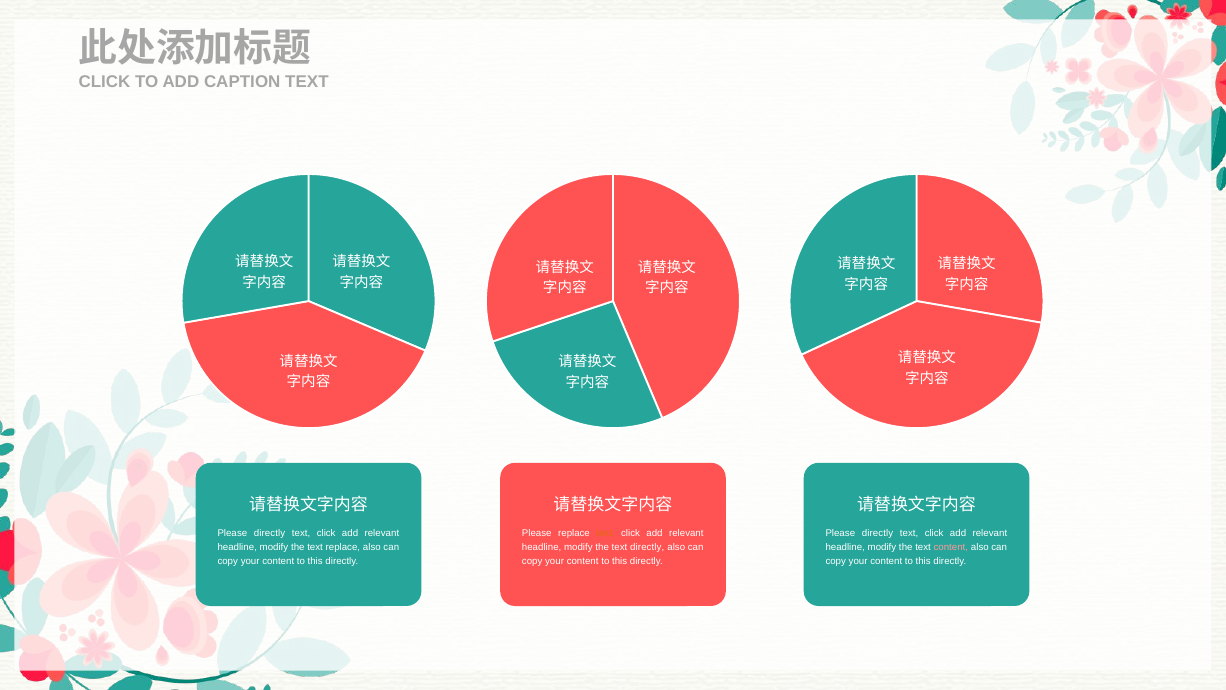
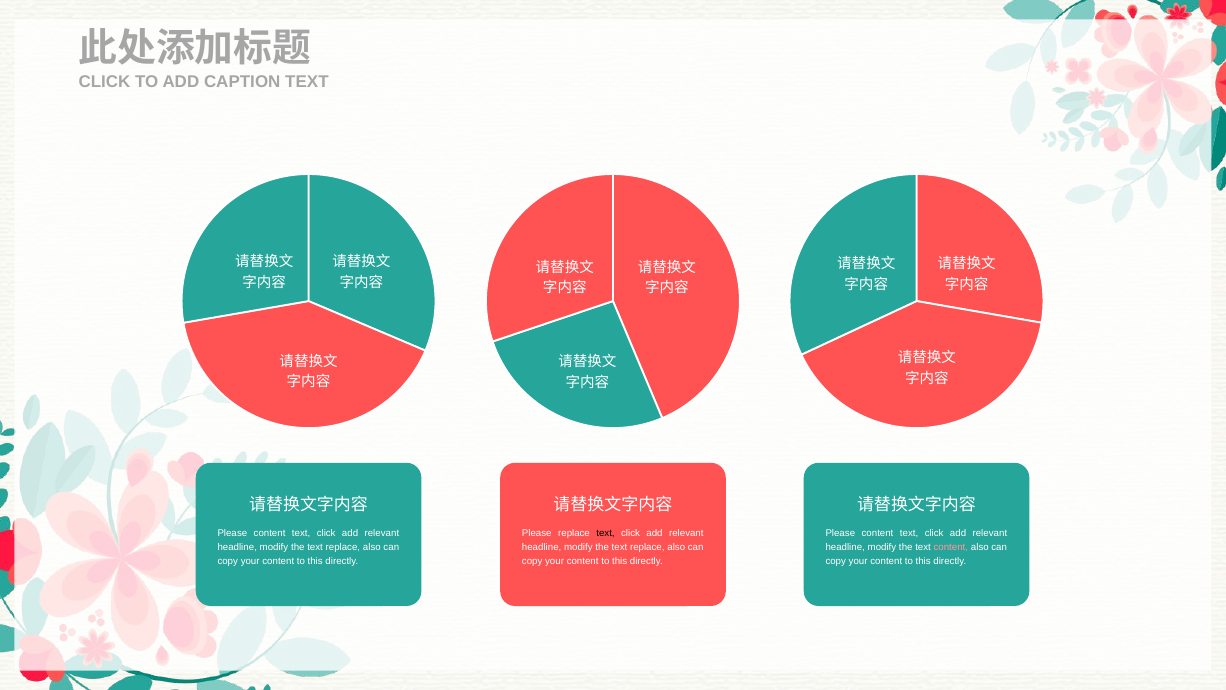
directly: directly -> content (270, 533)
text colour: orange -> black (605, 533)
directly: directly -> content (878, 533)
directly: directly -> replace (647, 547)
